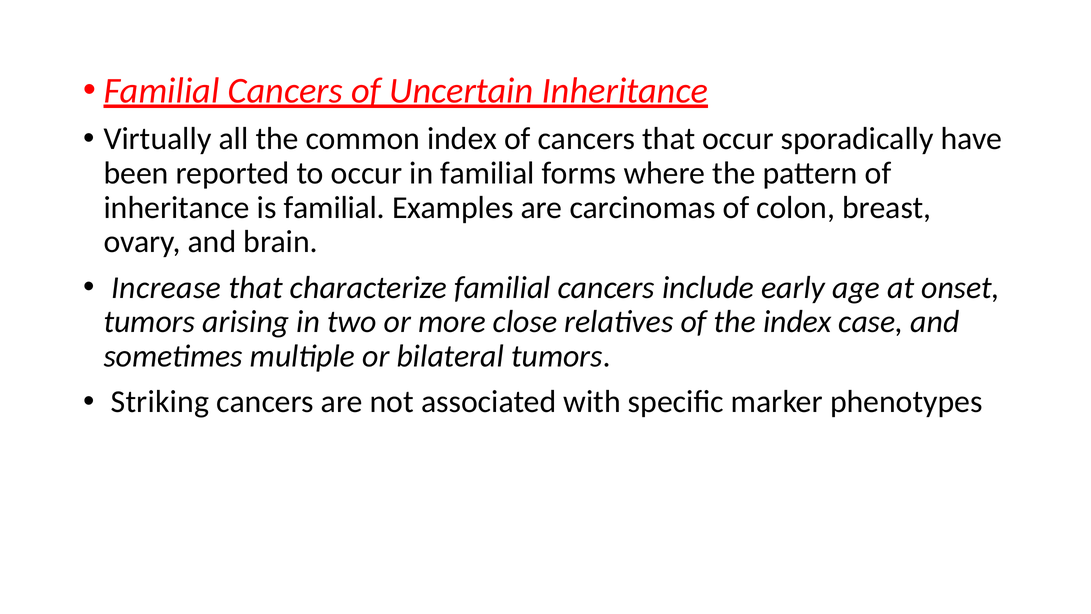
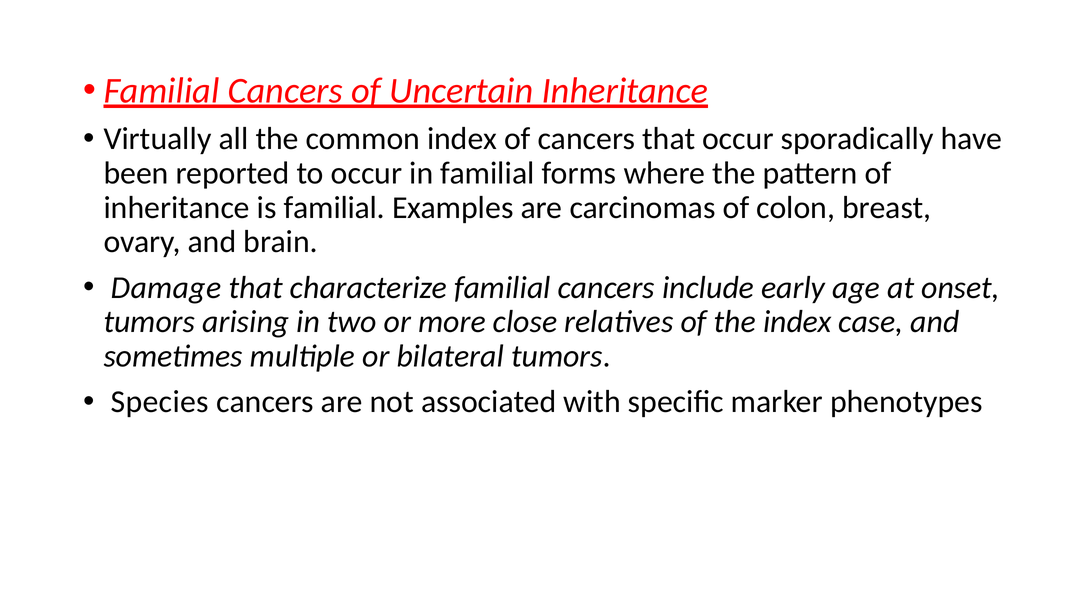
Increase: Increase -> Damage (166, 287)
Striking: Striking -> Species (160, 402)
